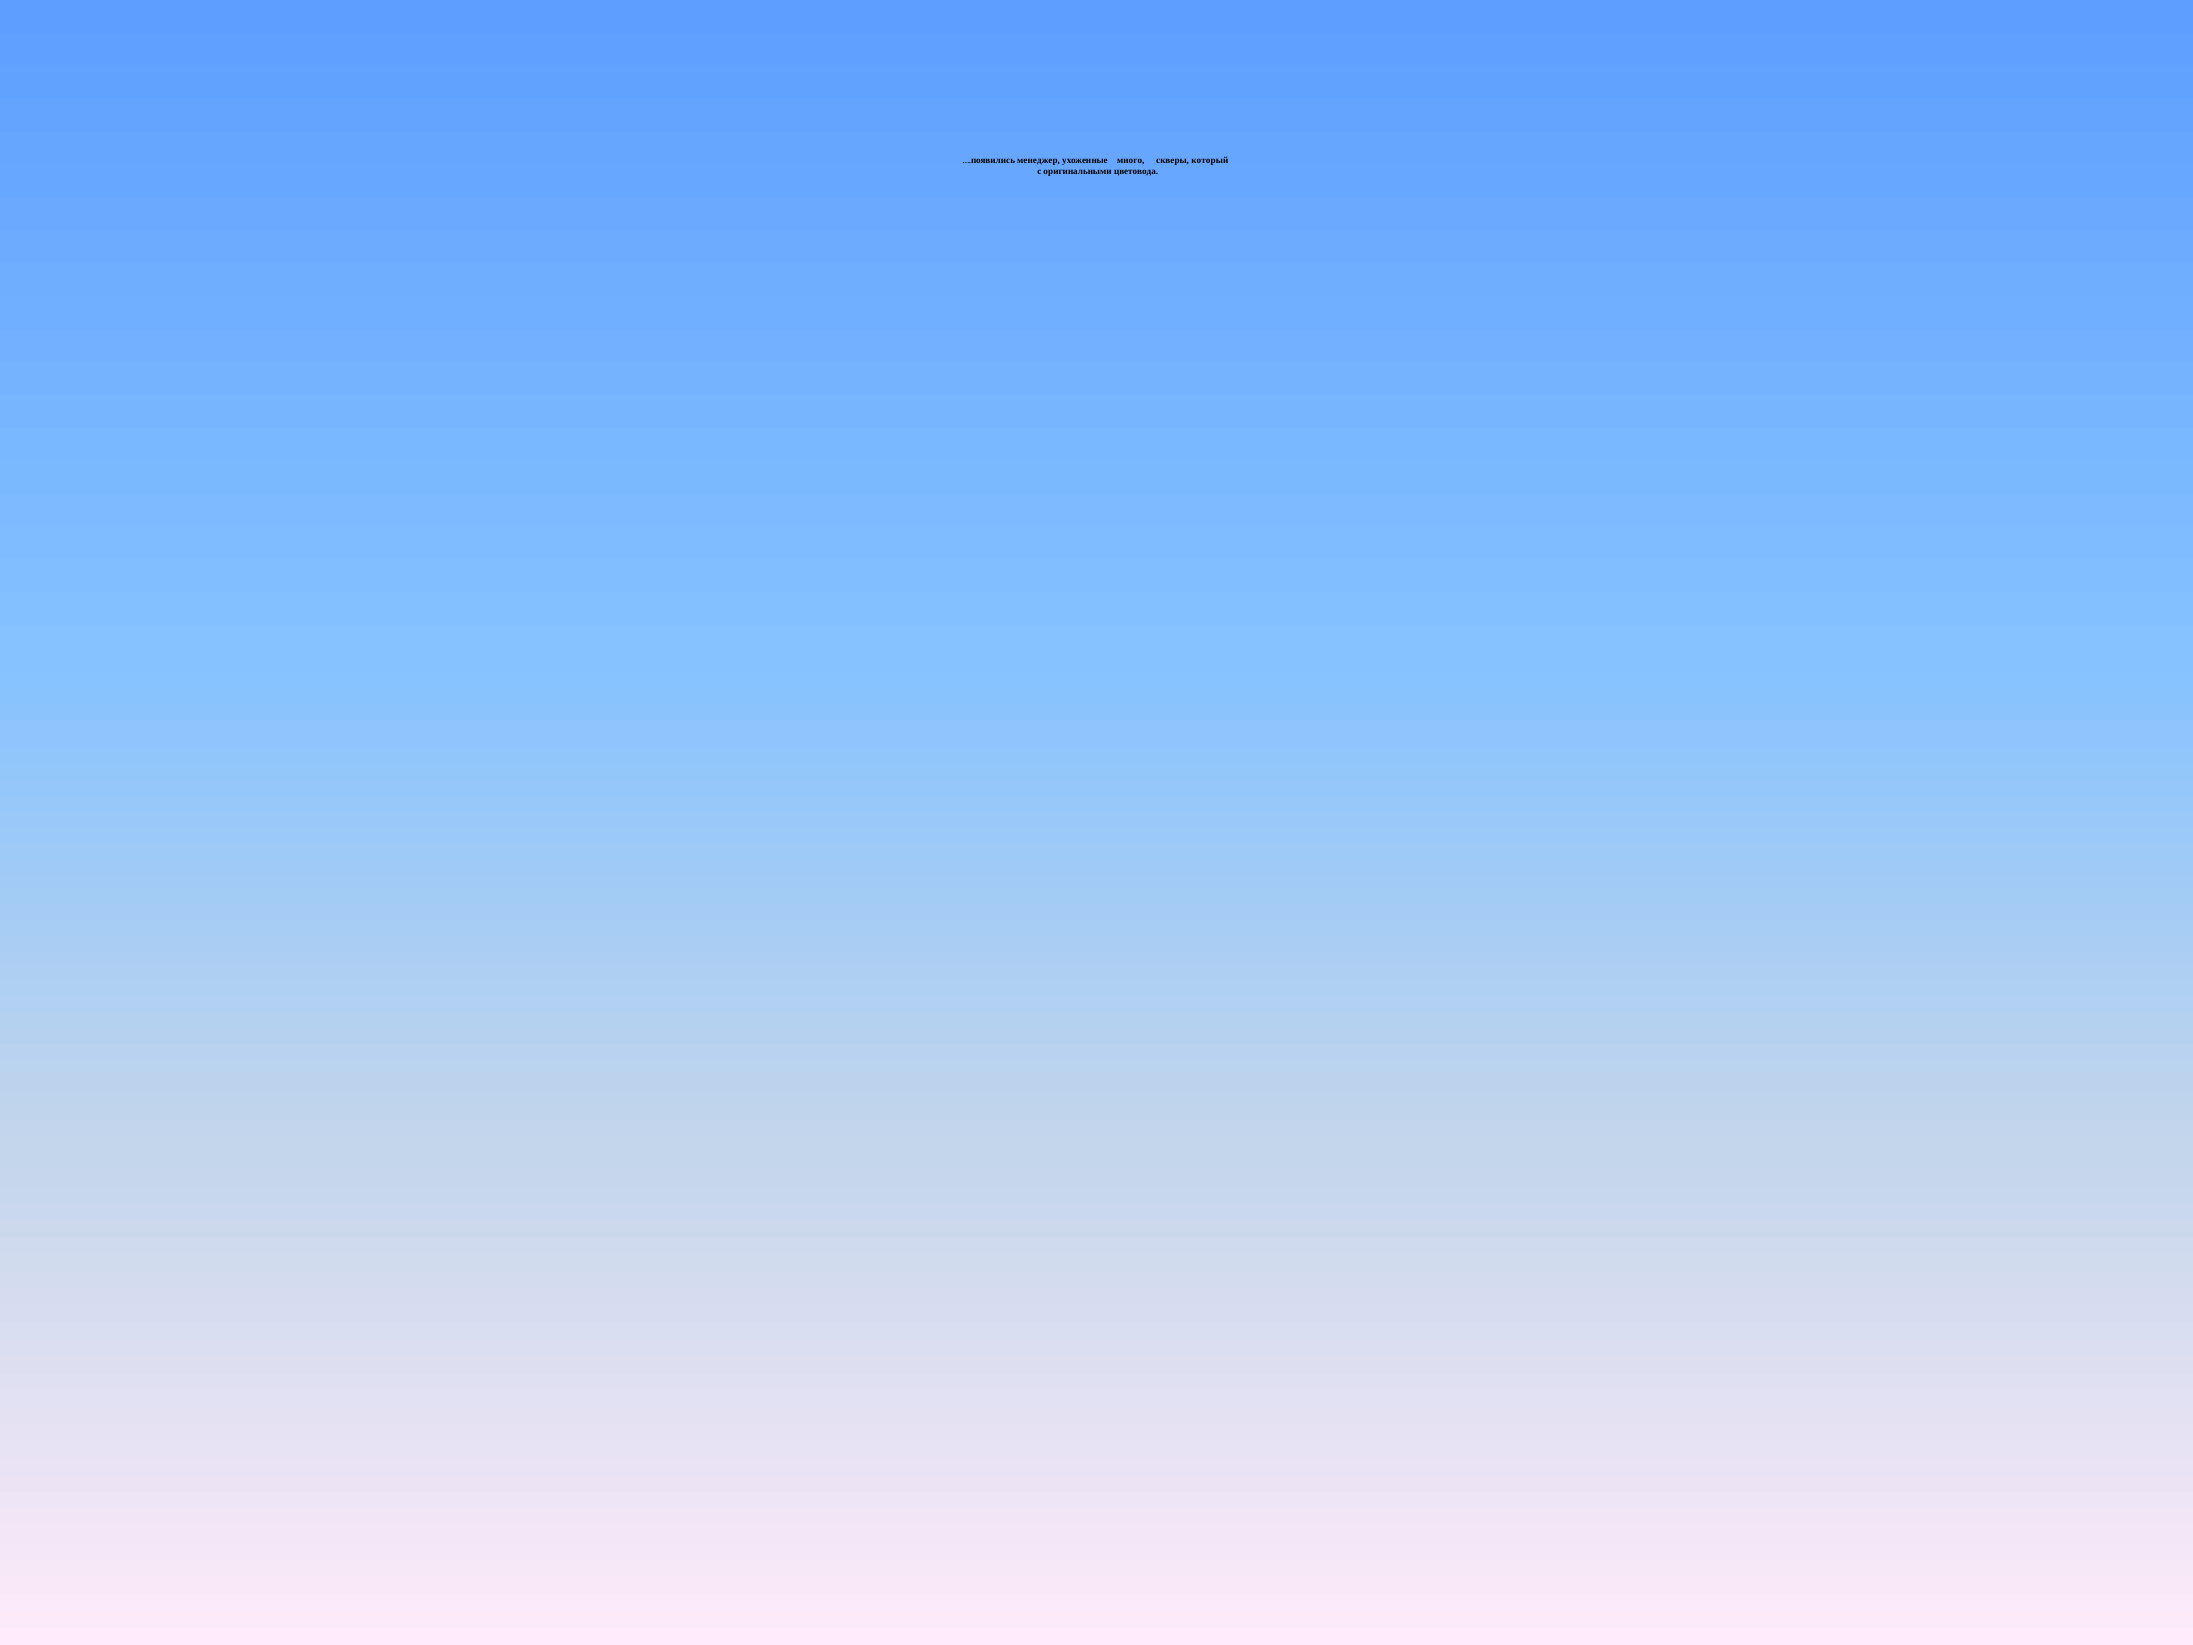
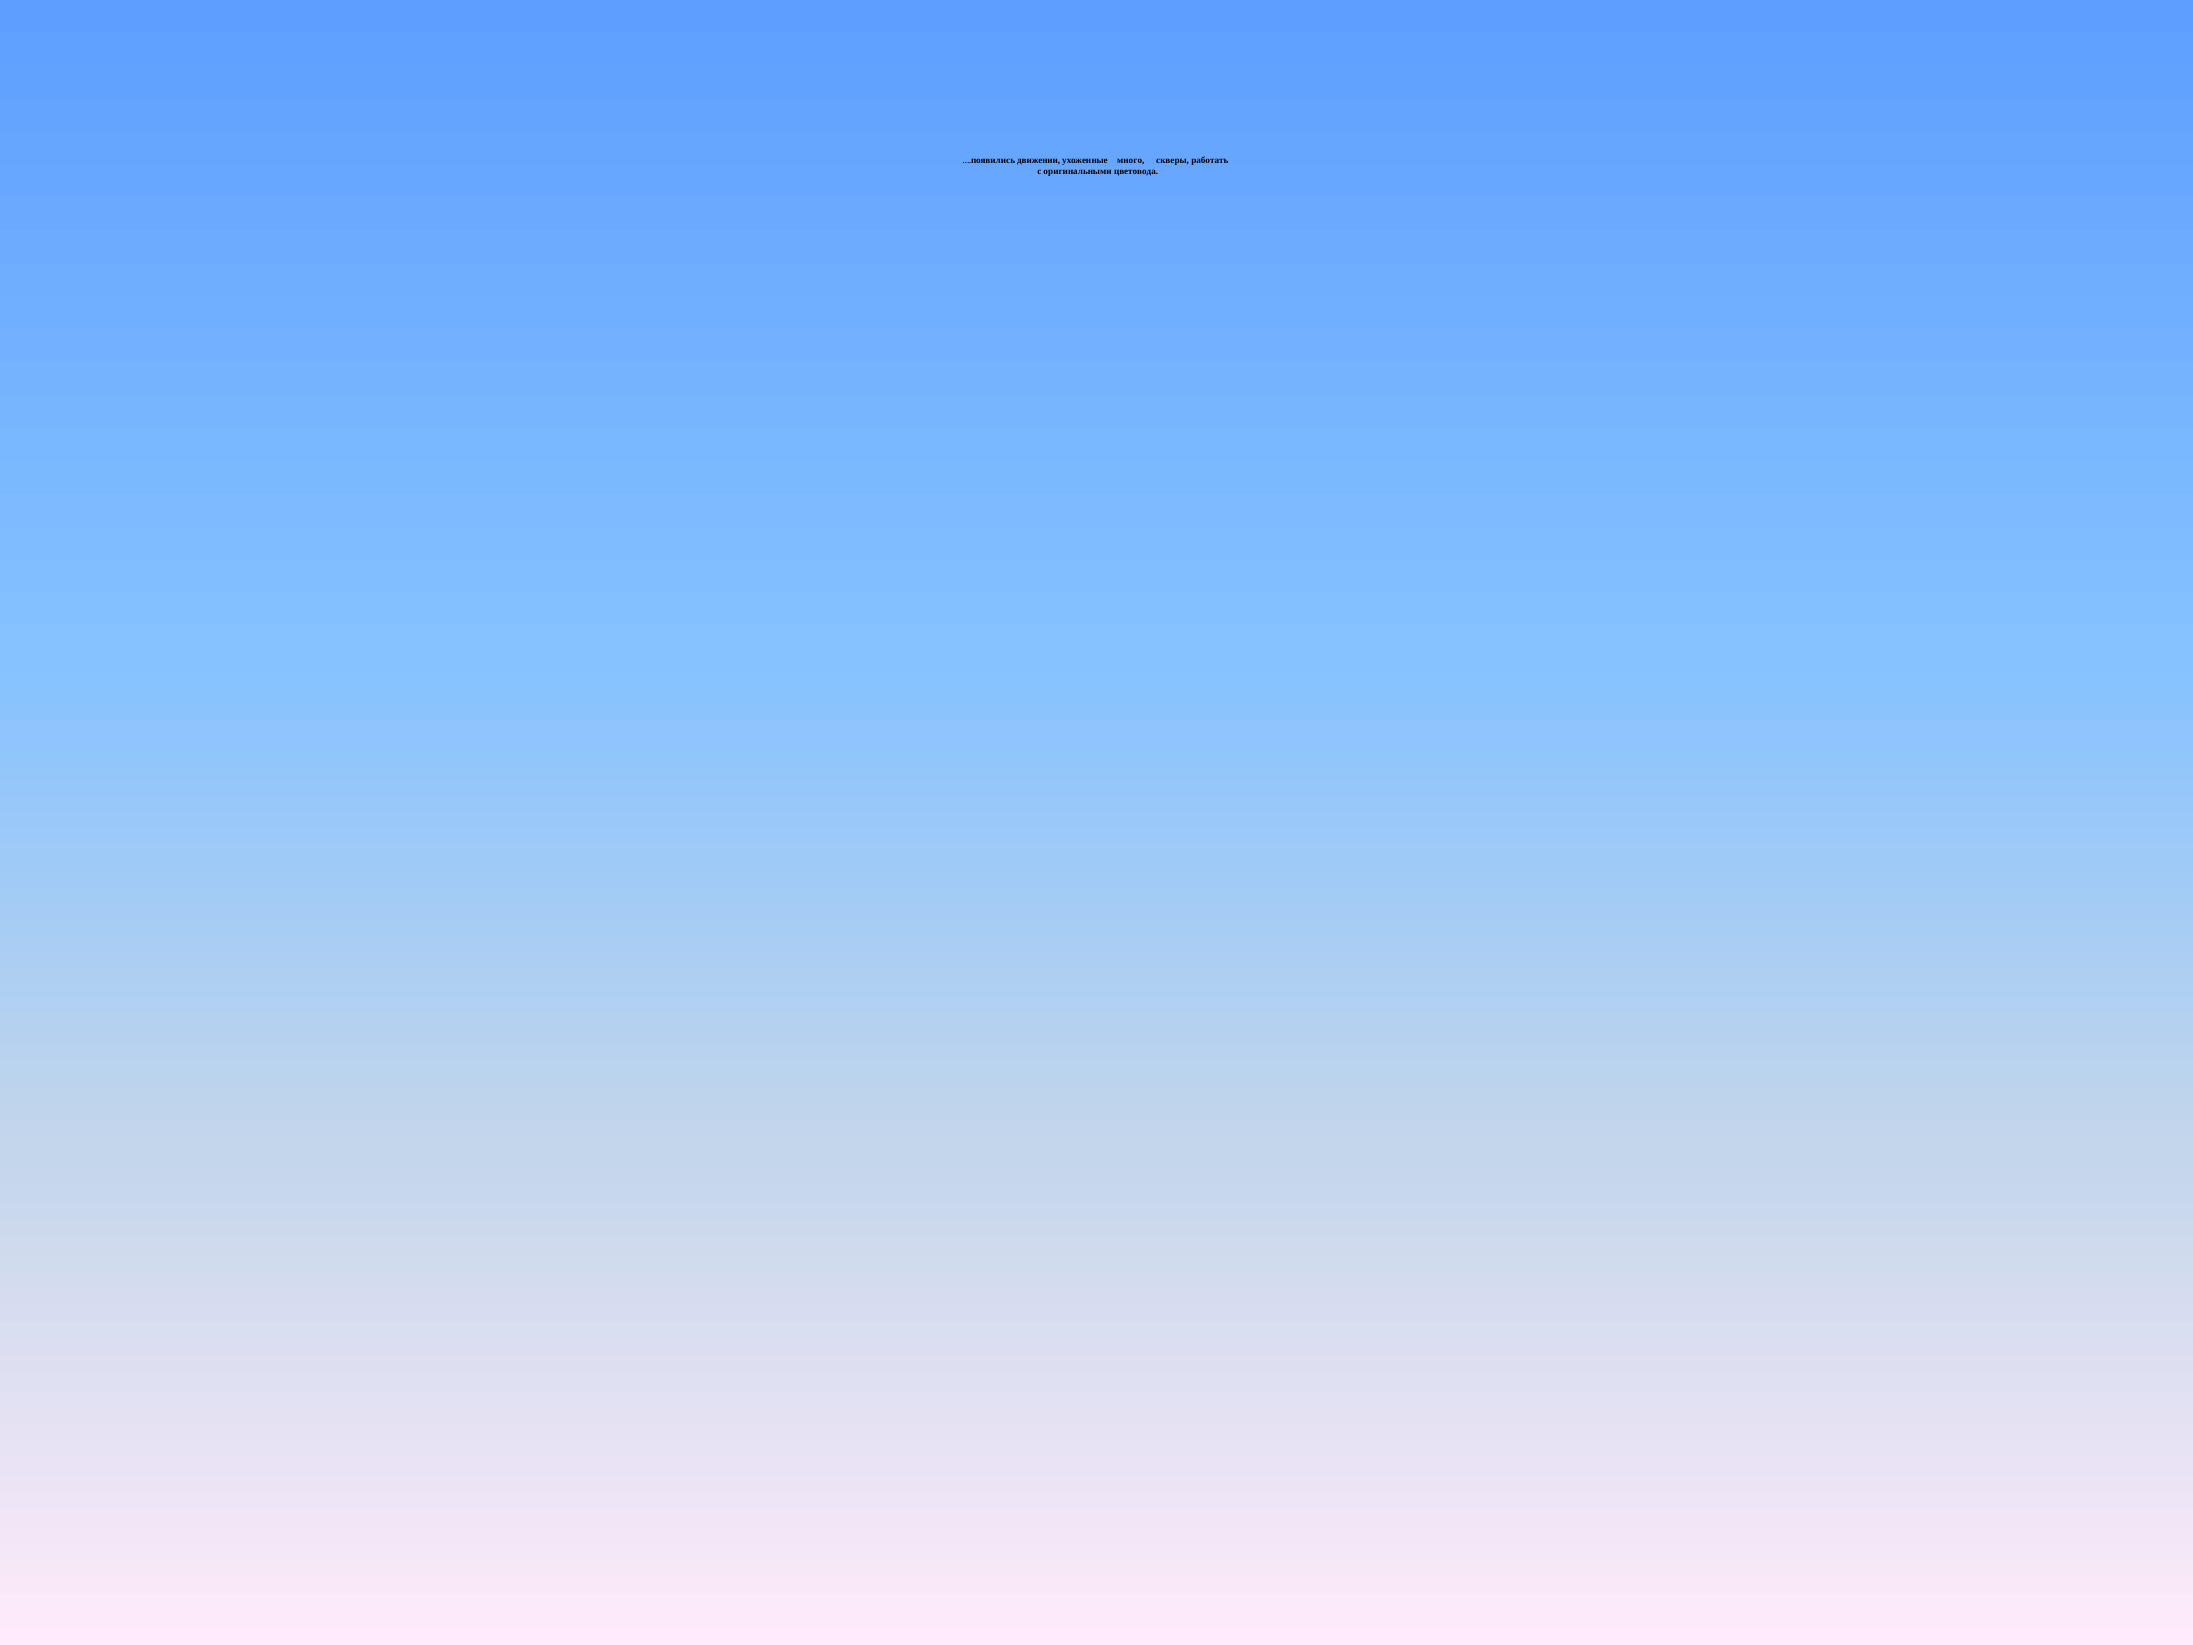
менеджер: менеджер -> движении (1039, 161)
который: который -> работать (1210, 161)
